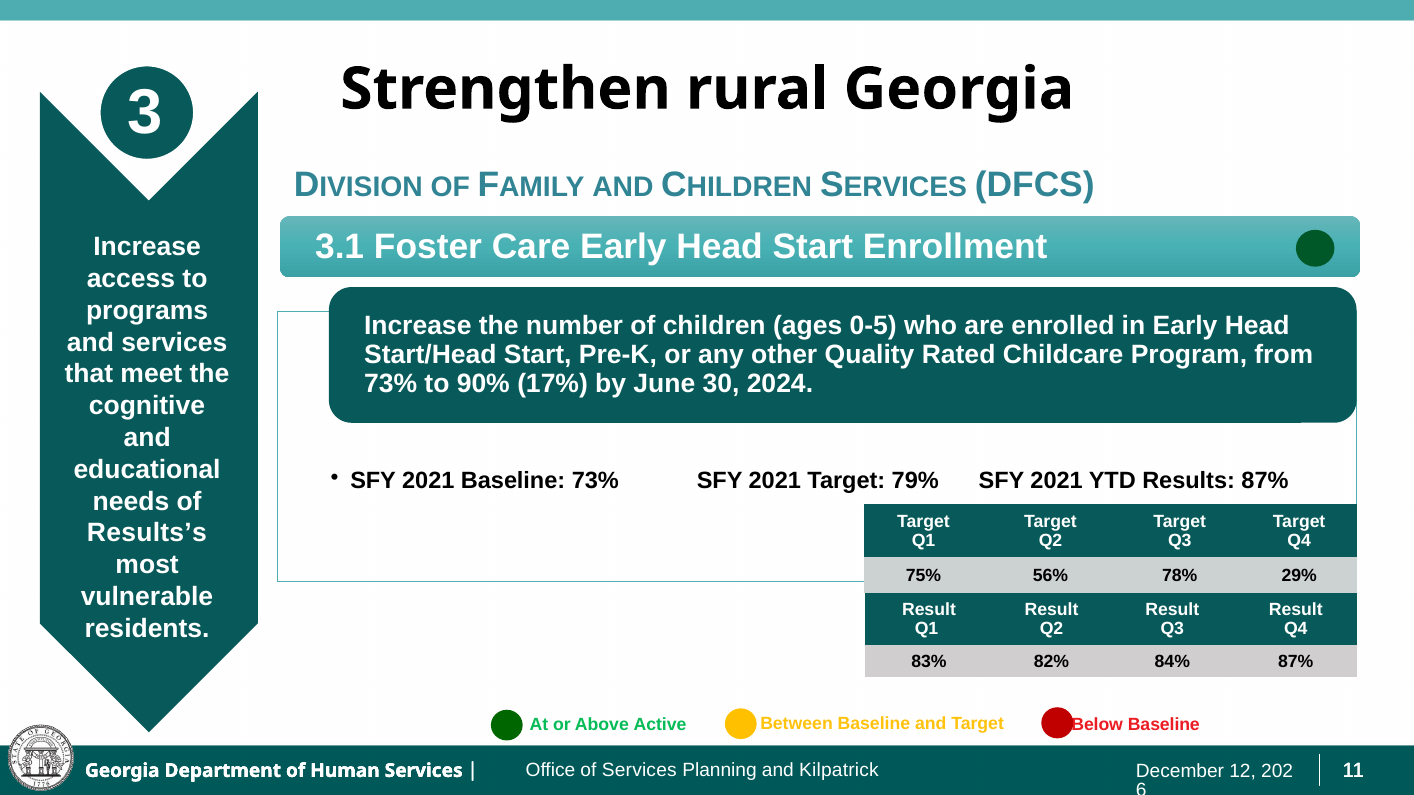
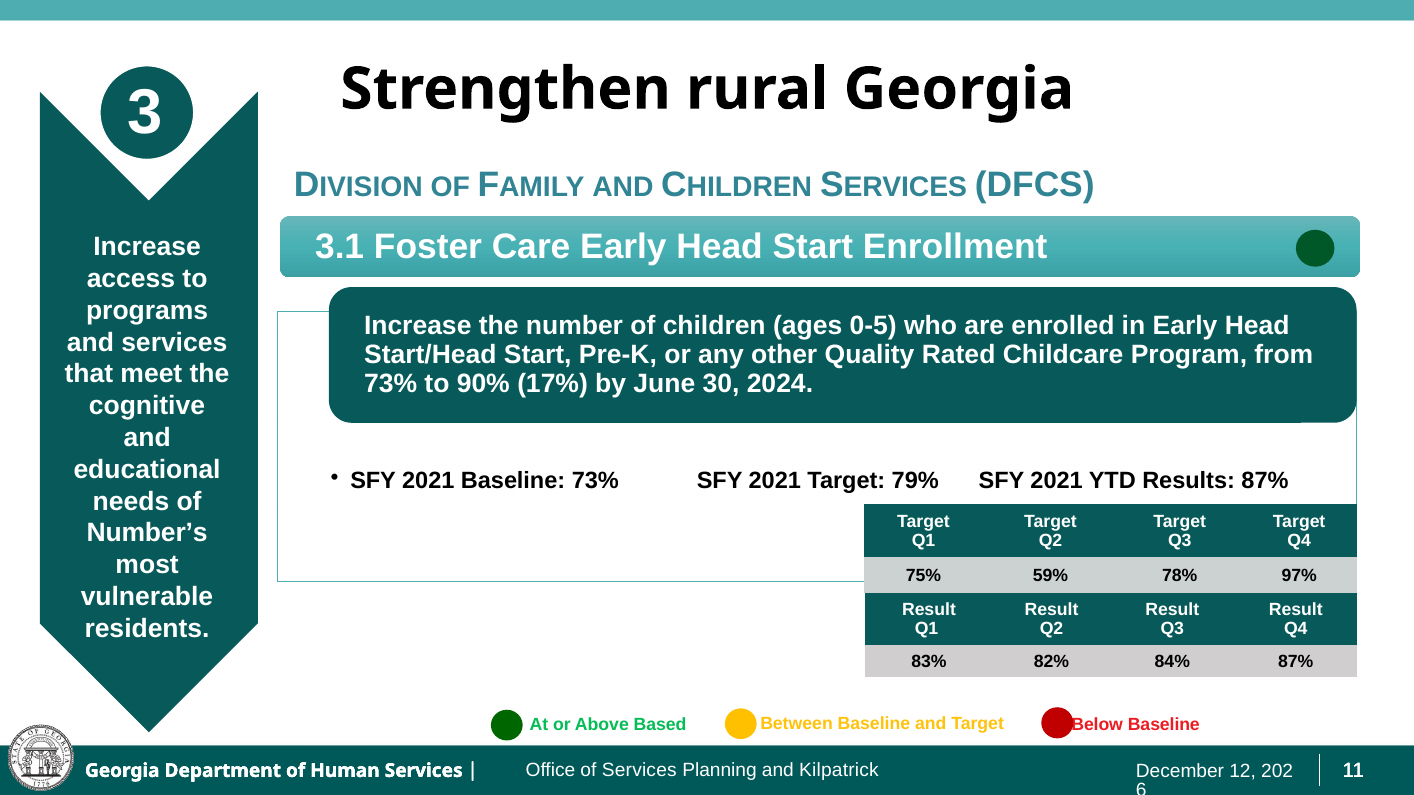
Results’s: Results’s -> Number’s (147, 533)
56%: 56% -> 59% (1051, 576)
29%: 29% -> 97% (1299, 576)
Active: Active -> Based (660, 725)
